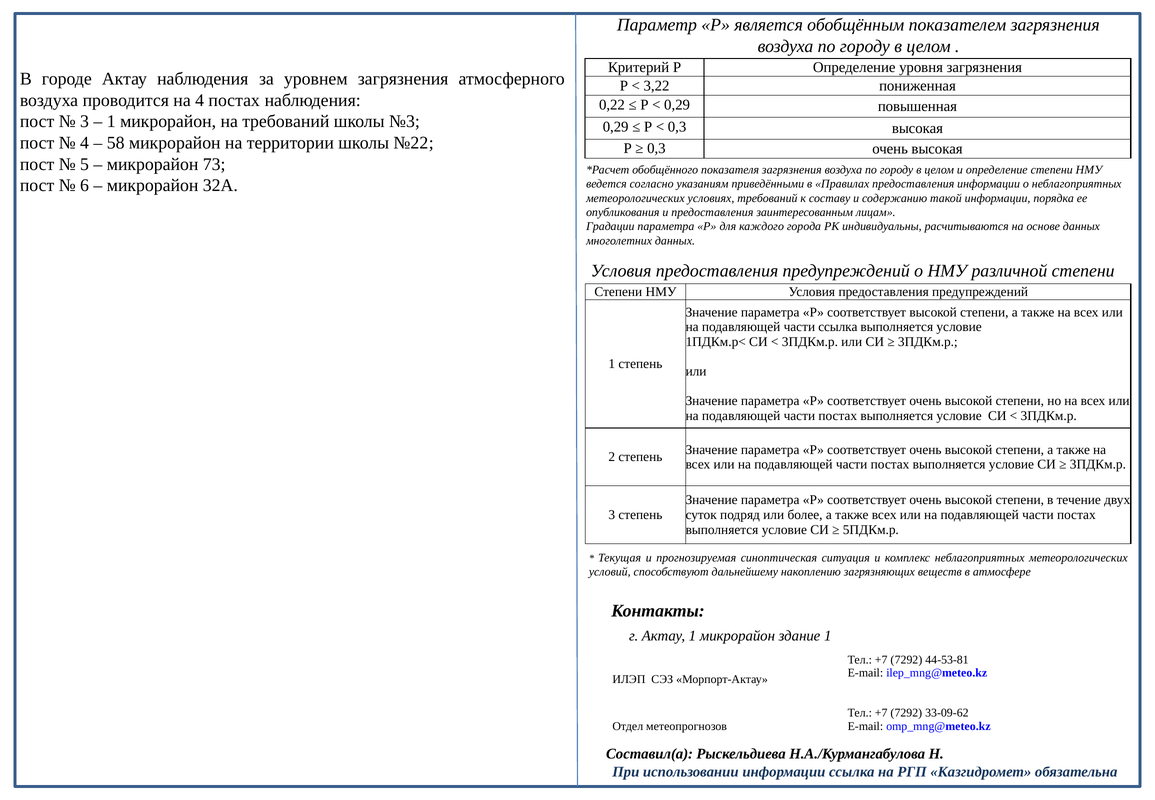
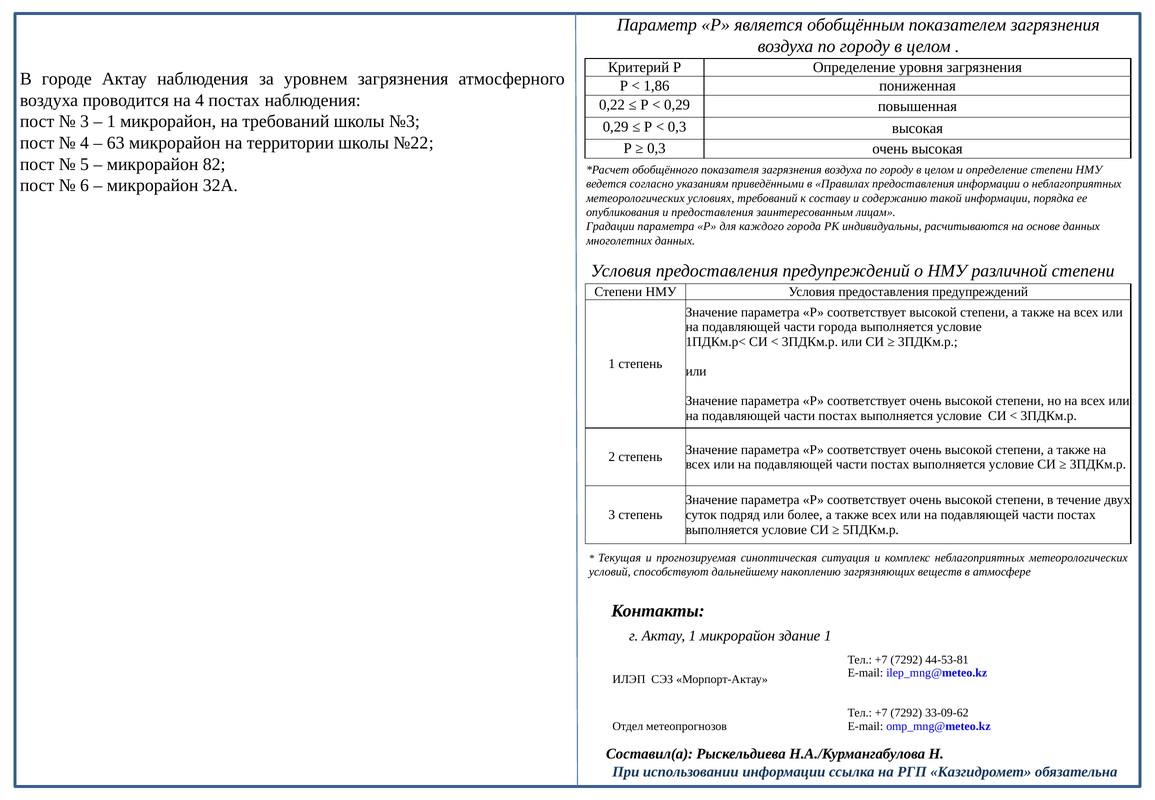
3,22: 3,22 -> 1,86 (657, 86)
58: 58 -> 63 (116, 143)
73: 73 -> 82 (214, 164)
части ссылка: ссылка -> города (838, 327)
